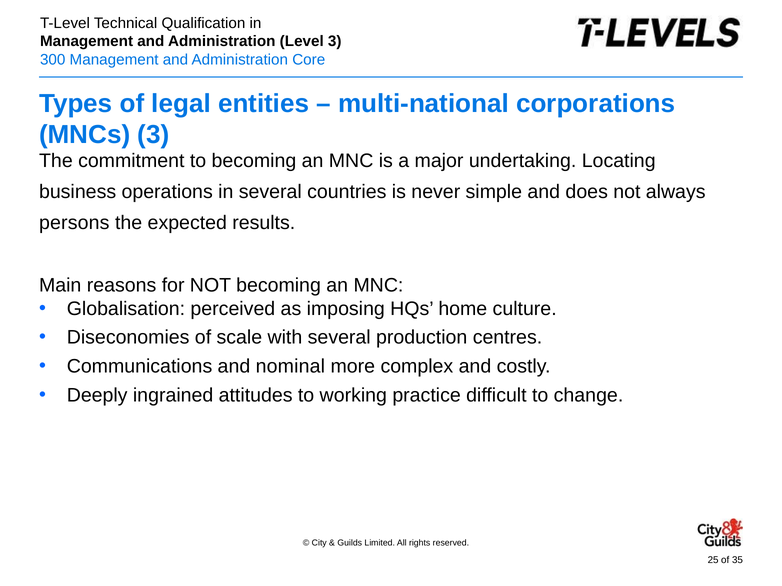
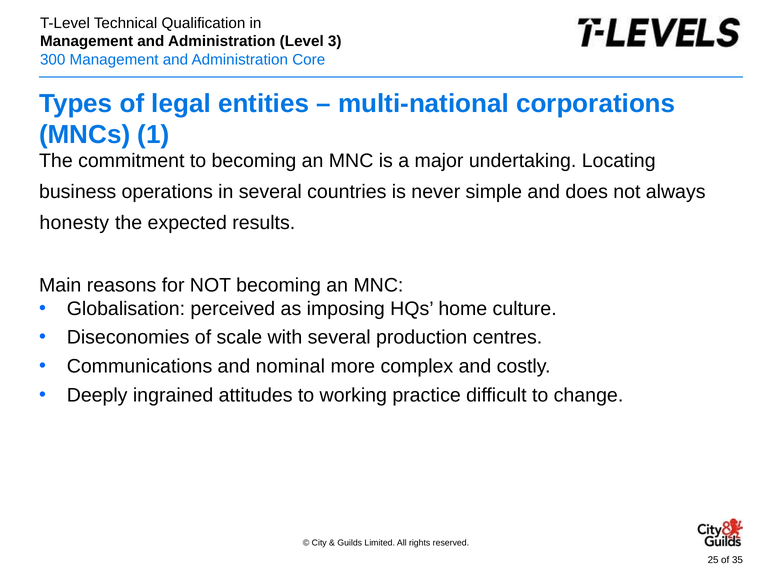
MNCs 3: 3 -> 1 (153, 135)
persons: persons -> honesty (74, 223)
